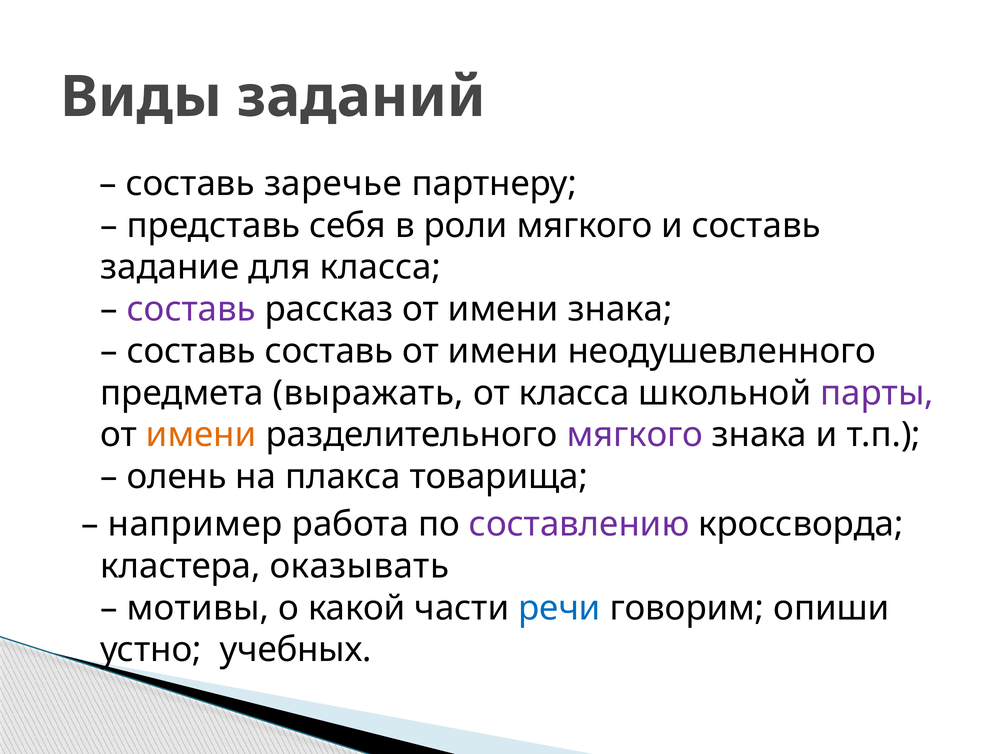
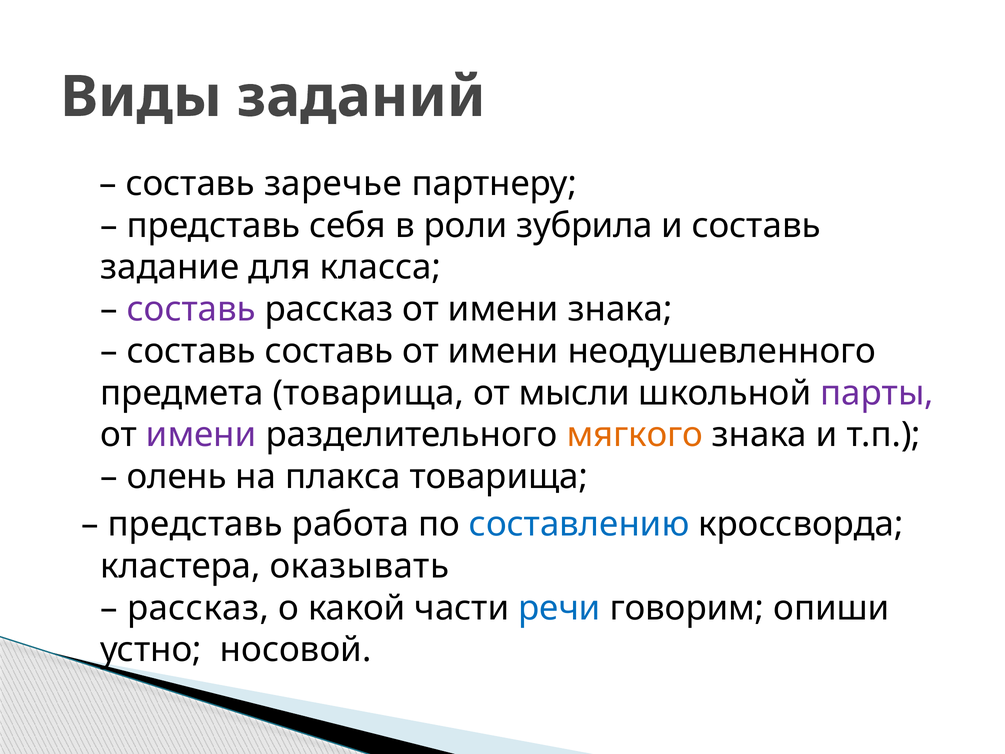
роли мягкого: мягкого -> зубрила (585, 225)
предмета выражать: выражать -> товарища (368, 393)
от класса: класса -> мысли (574, 393)
имени colour: orange -> purple (201, 435)
мягкого colour: purple -> orange (635, 435)
например: например -> представь (195, 524)
составлению colour: purple -> blue (579, 524)
мотивы: мотивы -> рассказ (198, 608)
учебных: учебных -> носовой (296, 650)
